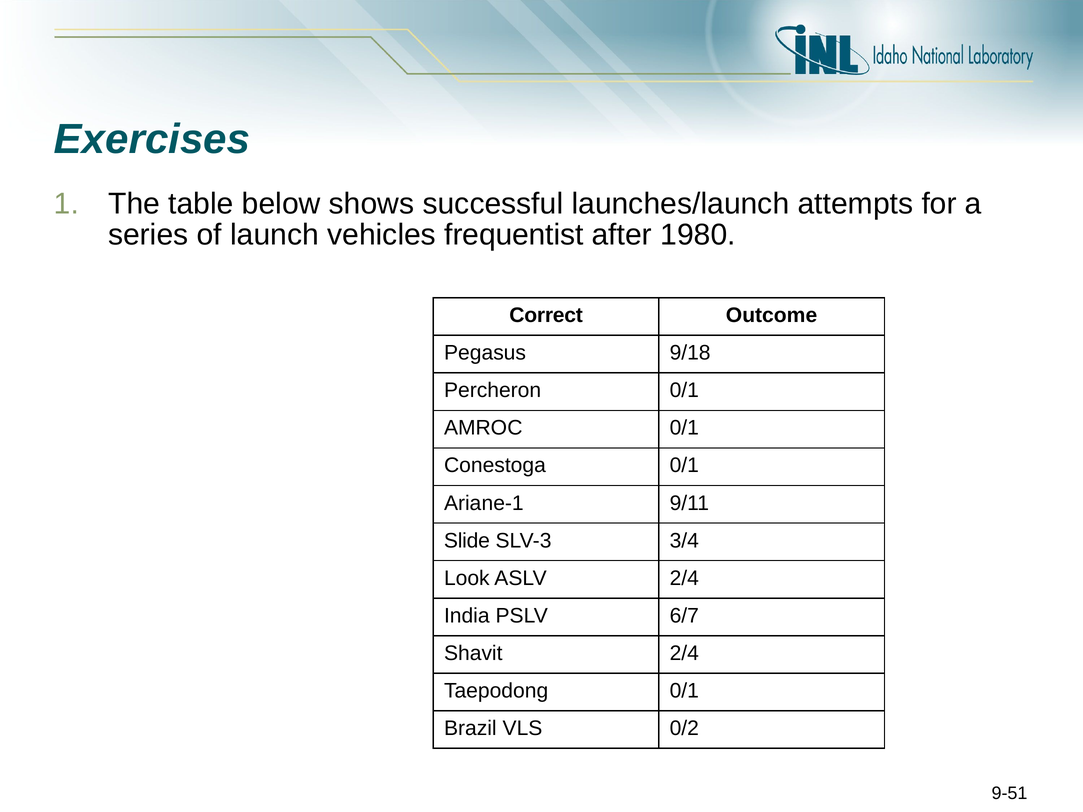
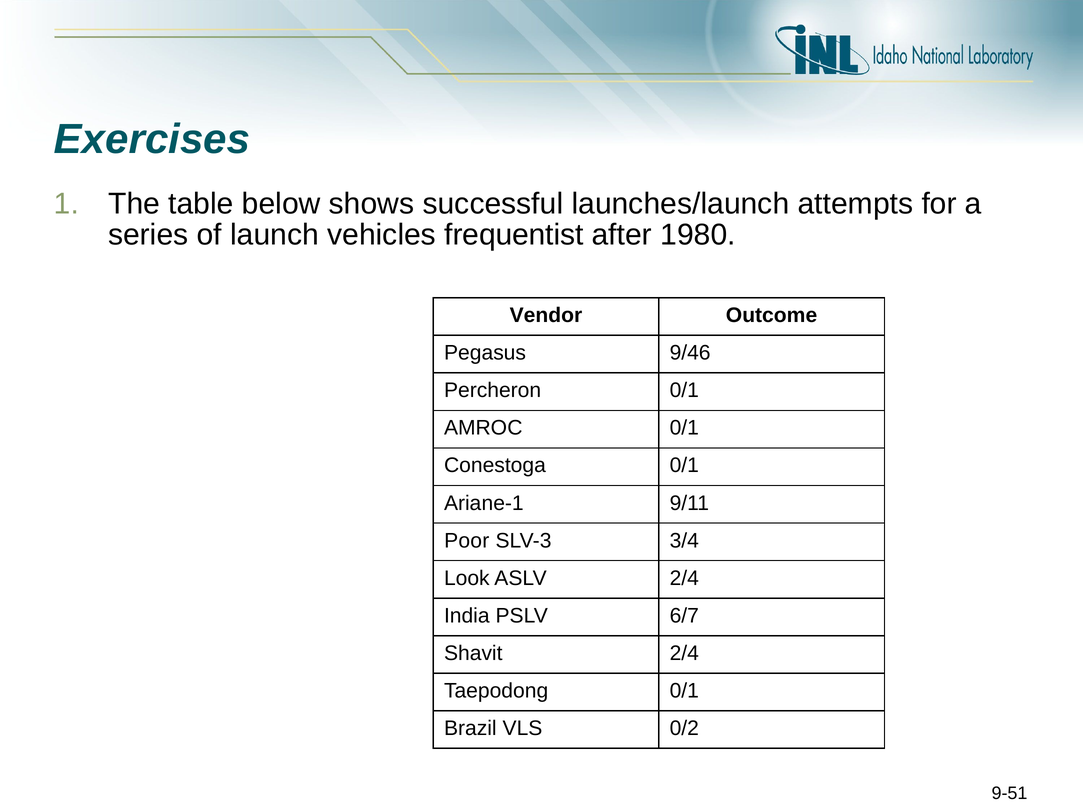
Correct: Correct -> Vendor (546, 315)
9/18: 9/18 -> 9/46 (690, 353)
Slide: Slide -> Poor (467, 541)
